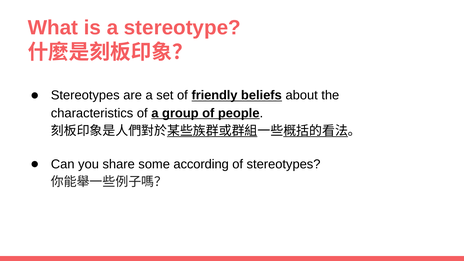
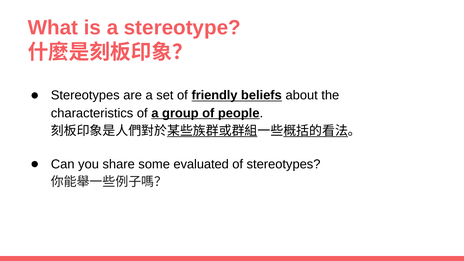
according: according -> evaluated (201, 164)
